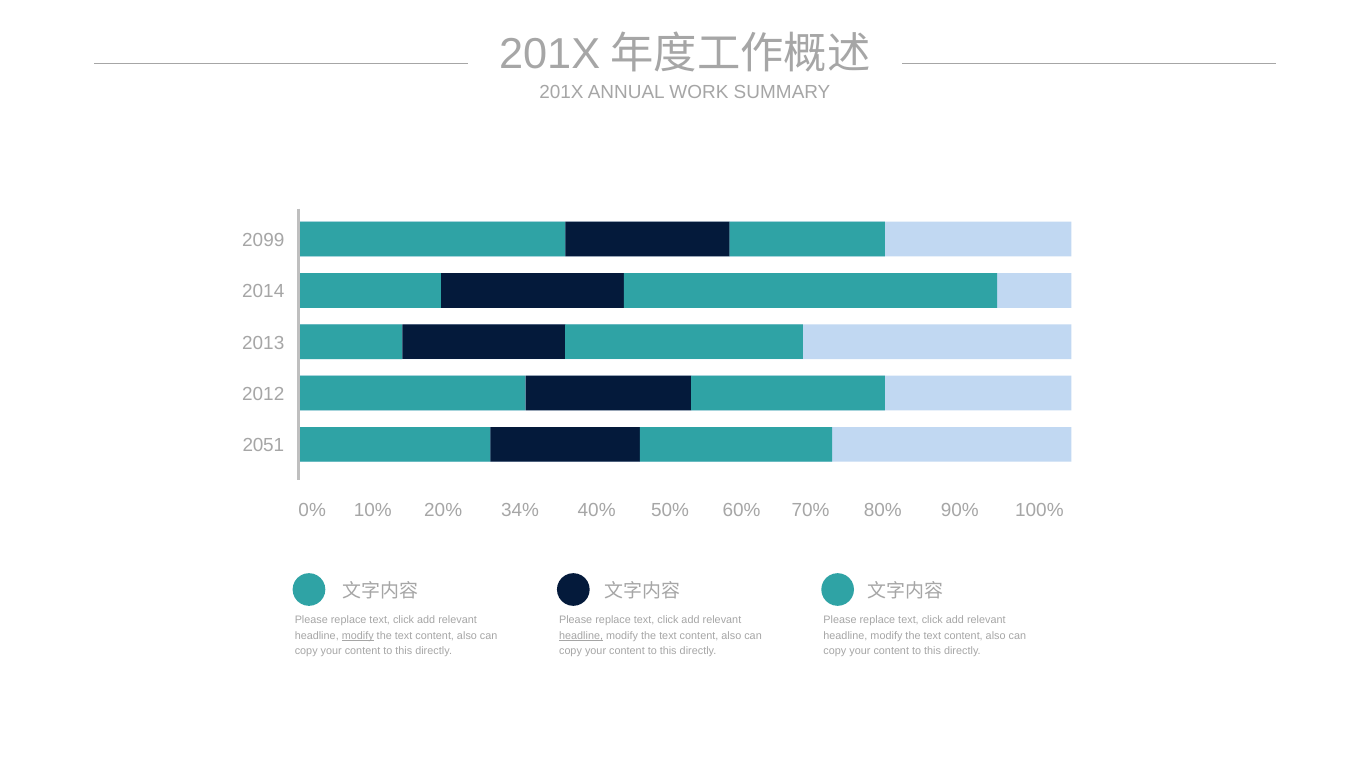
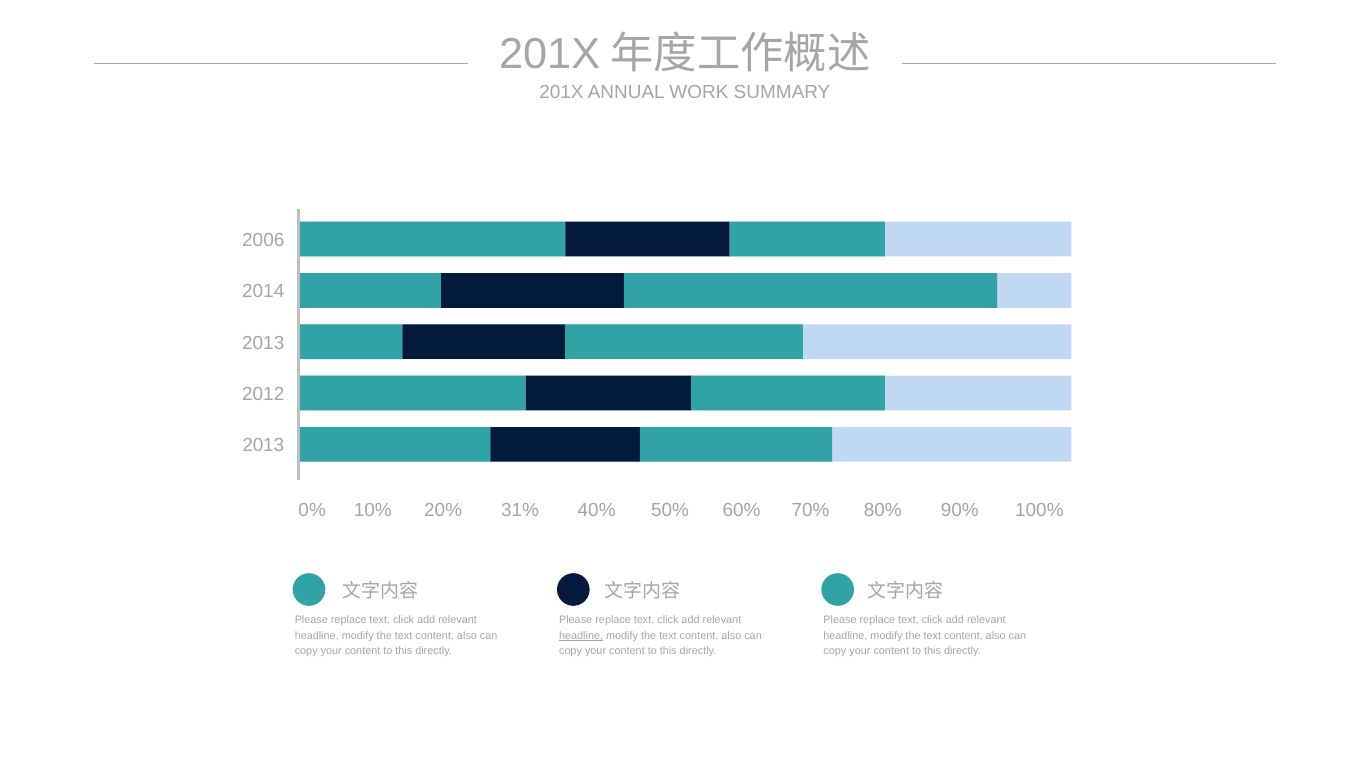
2099: 2099 -> 2006 (263, 241)
2051: 2051 -> 2013 (263, 446)
34%: 34% -> 31% (520, 511)
modify underline: present -> none (358, 636)
